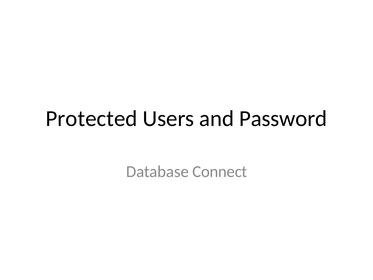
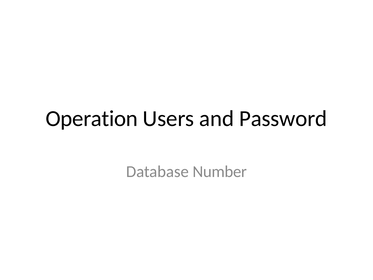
Protected: Protected -> Operation (92, 118)
Connect: Connect -> Number (220, 171)
